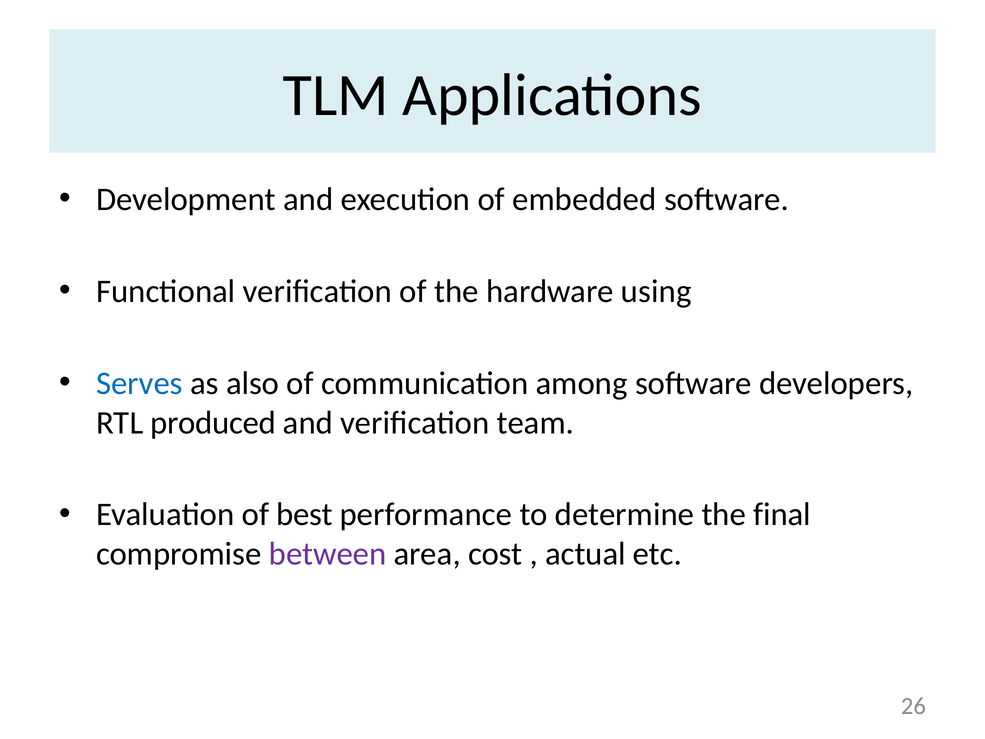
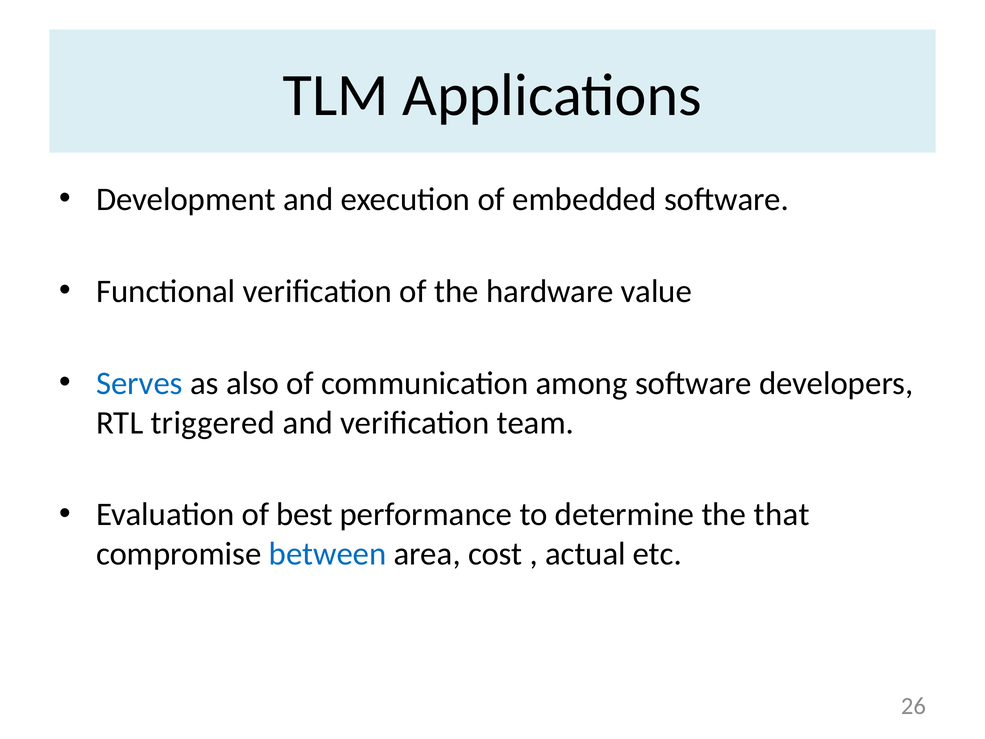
using: using -> value (656, 291)
produced: produced -> triggered (213, 423)
final: final -> that (782, 514)
between colour: purple -> blue (328, 554)
